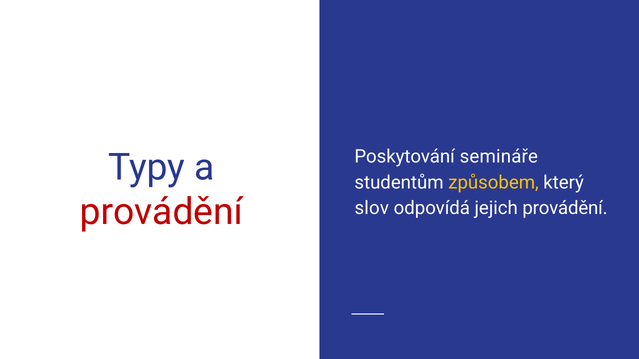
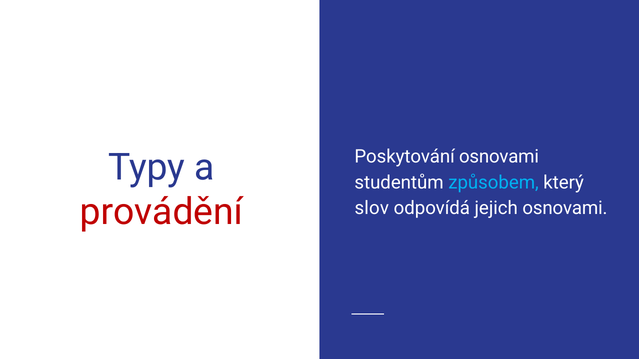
Poskytování semináře: semináře -> osnovami (499, 157)
způsobem colour: yellow -> light blue (494, 183)
jejich provádění: provádění -> osnovami (565, 208)
